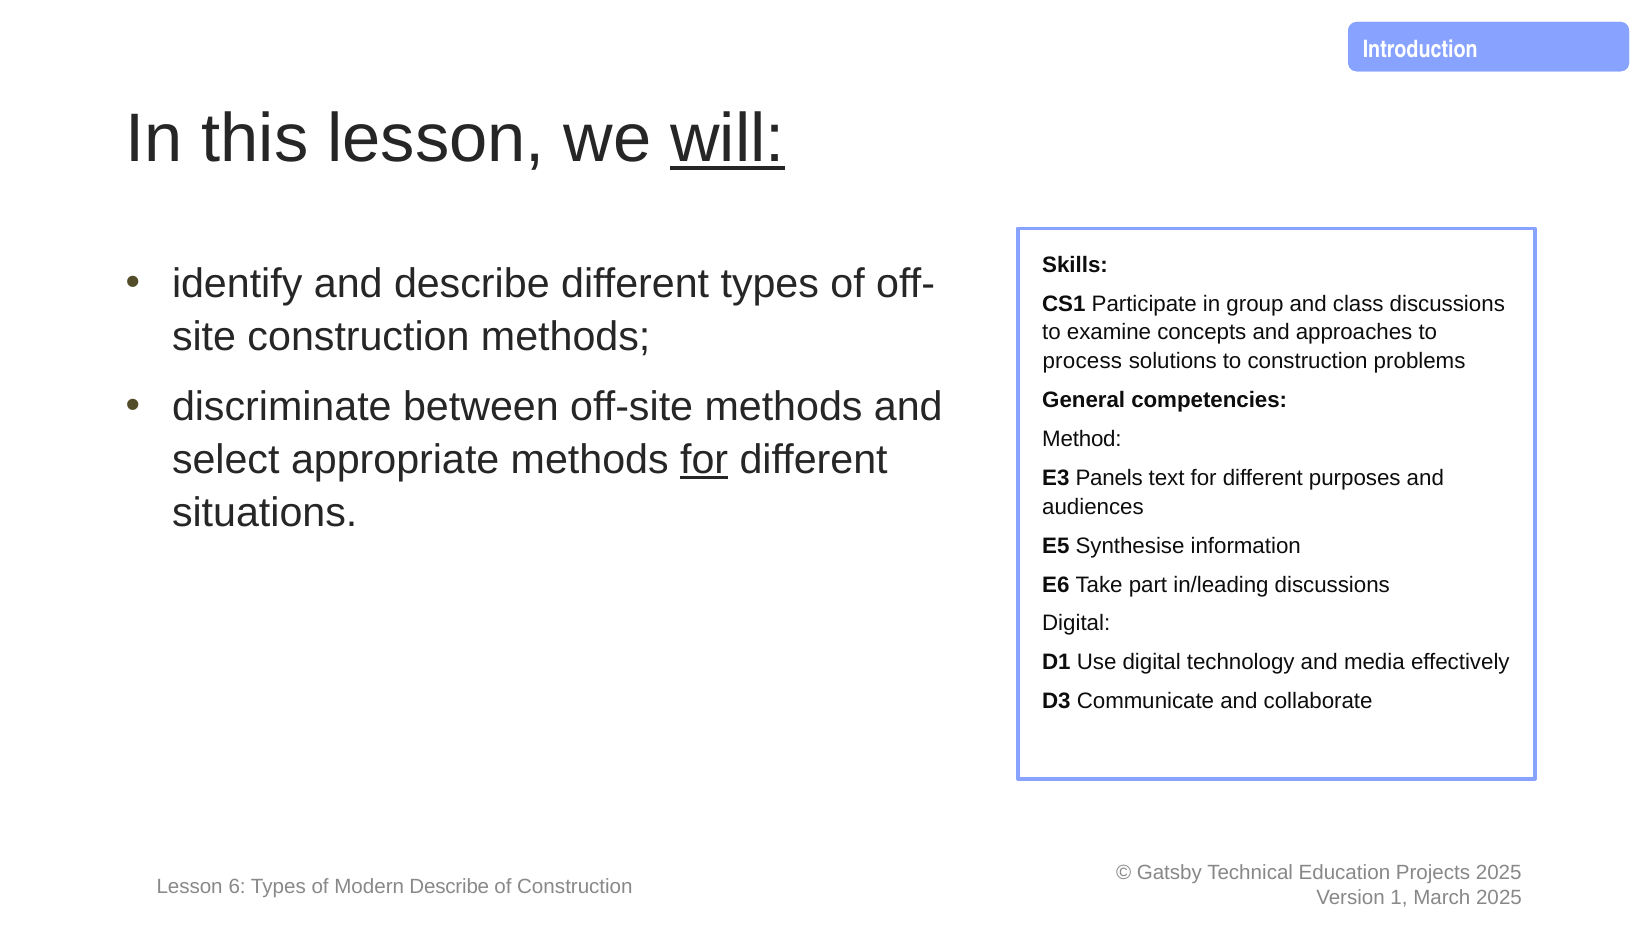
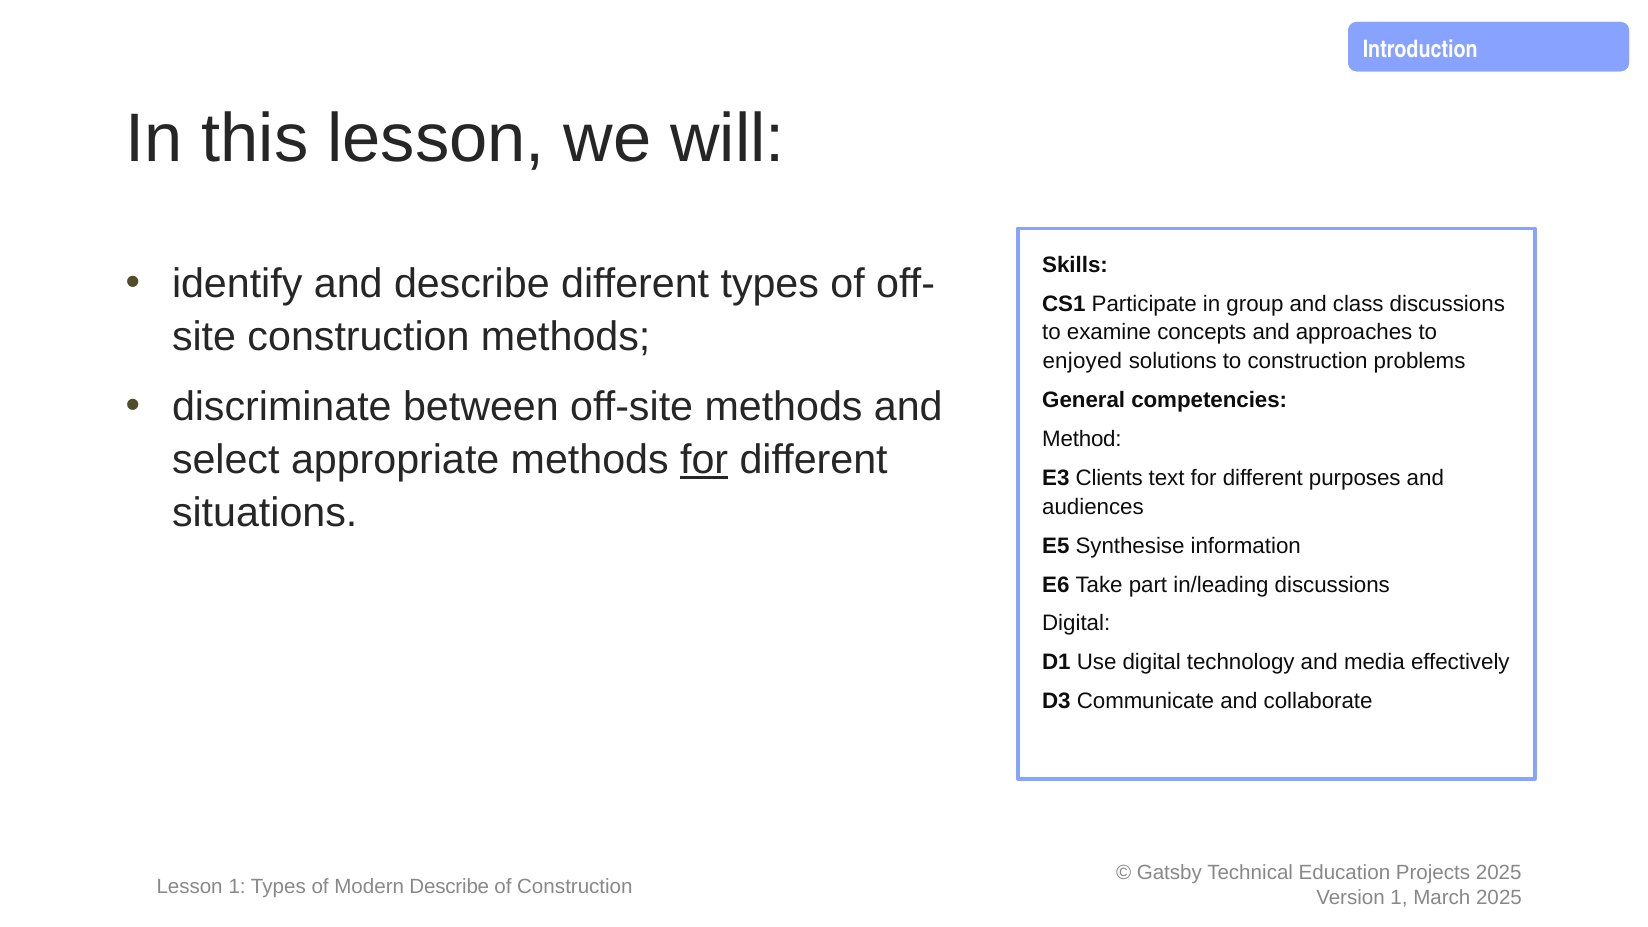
will underline: present -> none (728, 138)
process: process -> enjoyed (1082, 361)
Panels: Panels -> Clients (1109, 478)
Lesson 6: 6 -> 1 (237, 886)
